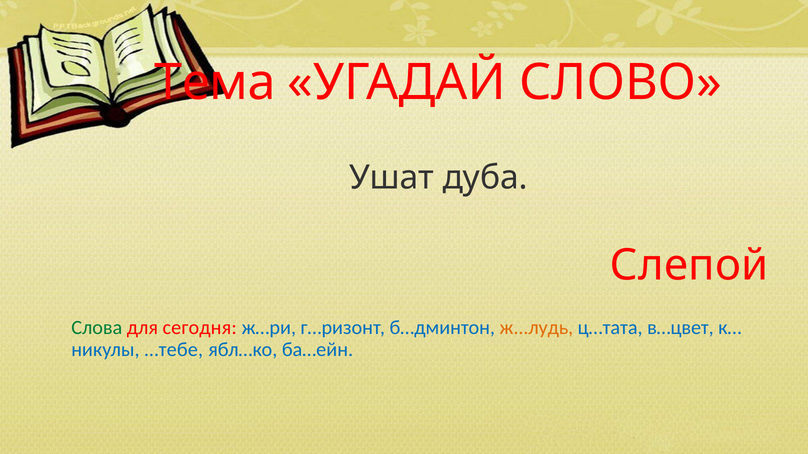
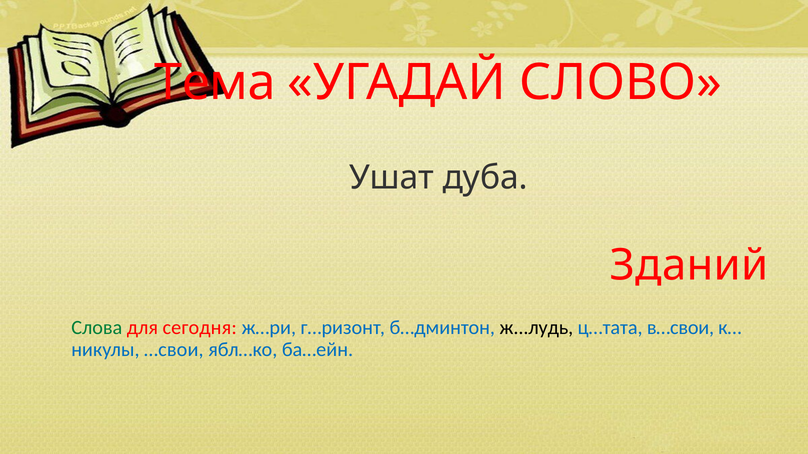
Слепой: Слепой -> Зданий (689, 266)
ж...лудь colour: orange -> black (536, 328)
в…цвет: в…цвет -> в…свои (680, 328)
…тебе: …тебе -> …свои (174, 350)
